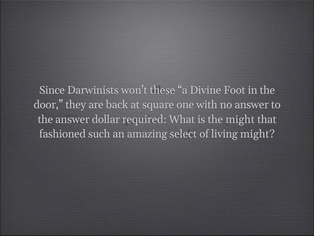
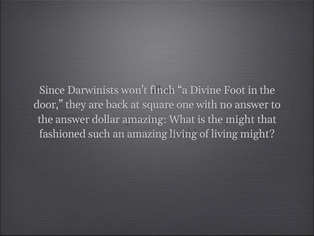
these: these -> finch (162, 90)
dollar required: required -> amazing (144, 119)
amazing select: select -> living (183, 134)
